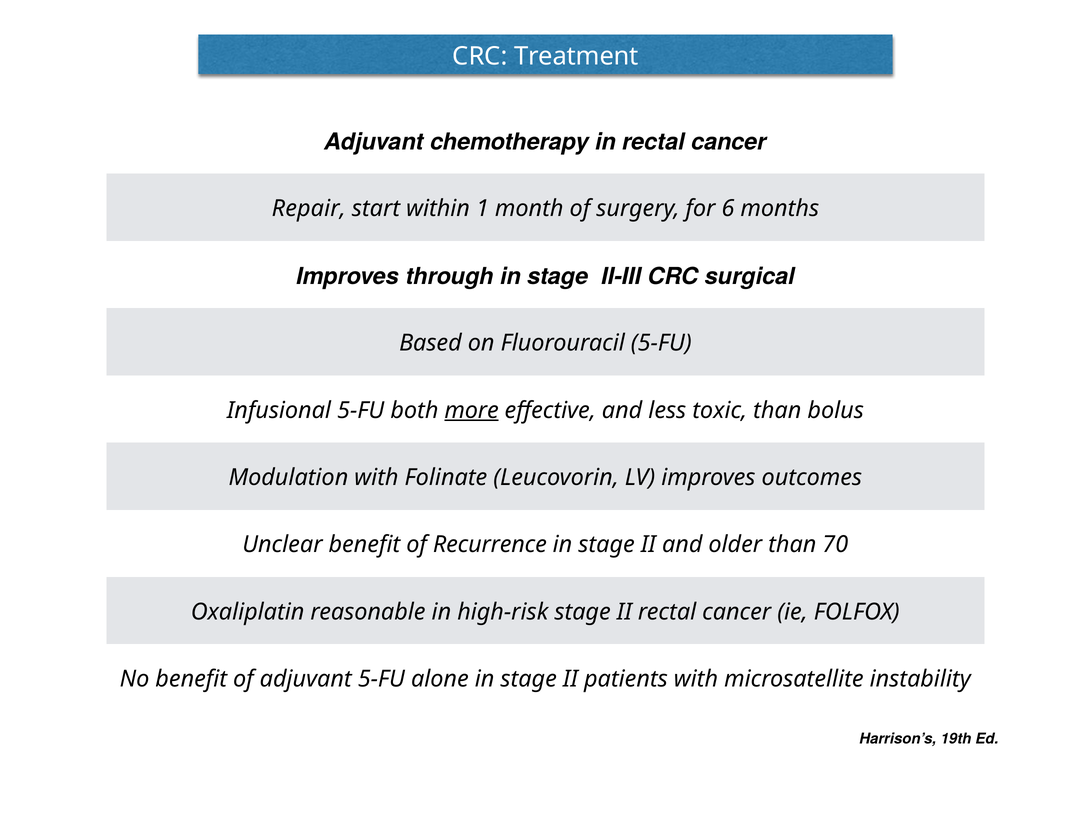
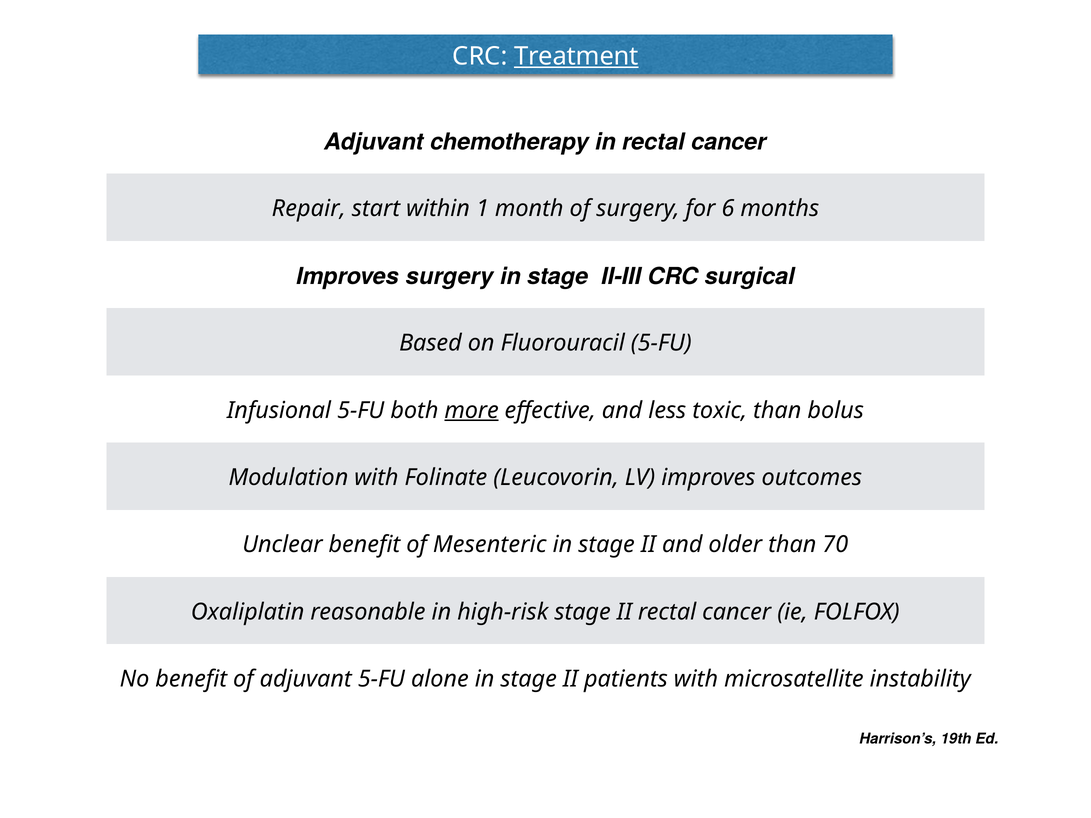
Treatment underline: none -> present (576, 56)
Improves through: through -> surgery (449, 276)
Recurrence: Recurrence -> Mesenteric (490, 545)
